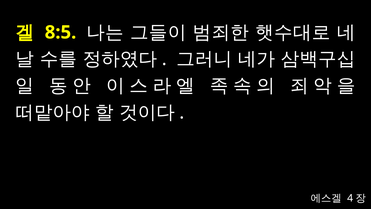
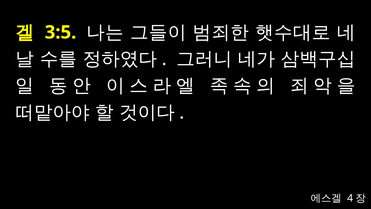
8:5: 8:5 -> 3:5 (61, 32)
